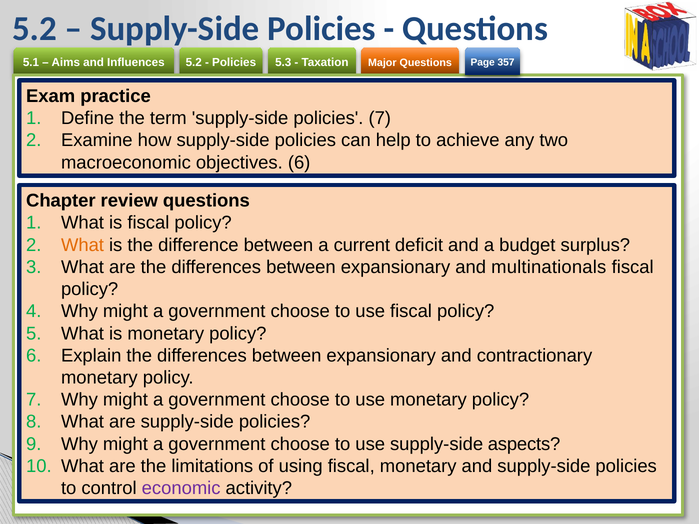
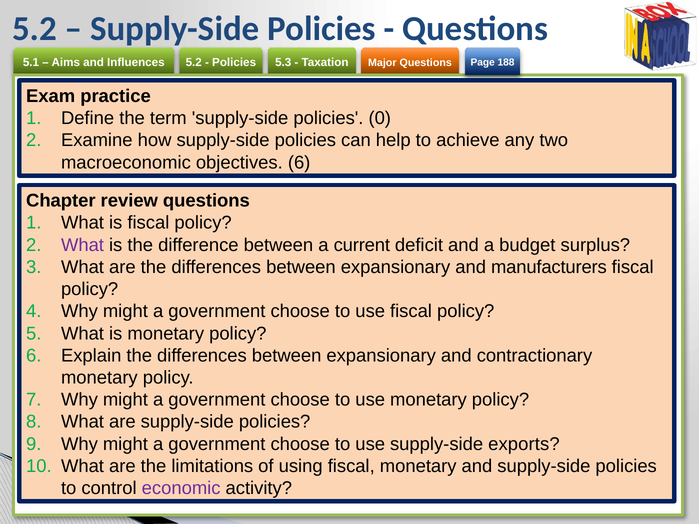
357: 357 -> 188 (506, 63)
policies 7: 7 -> 0 (380, 118)
What colour: orange -> purple (83, 245)
multinationals: multinationals -> manufacturers (549, 267)
aspects: aspects -> exports (524, 444)
